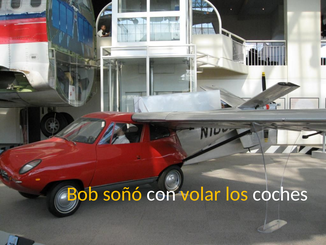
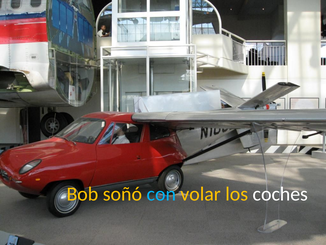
con colour: white -> light blue (161, 194)
